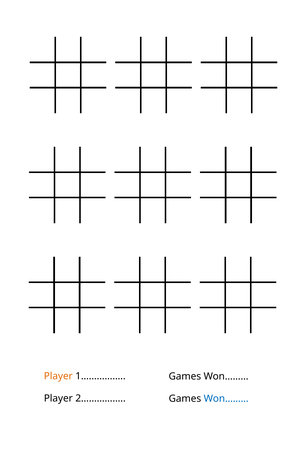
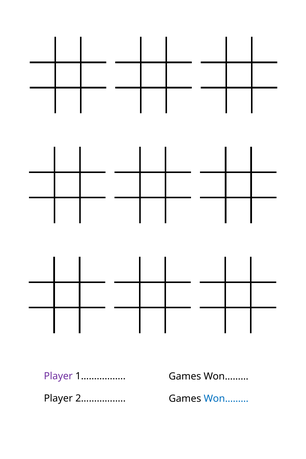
Player colour: orange -> purple (58, 376)
